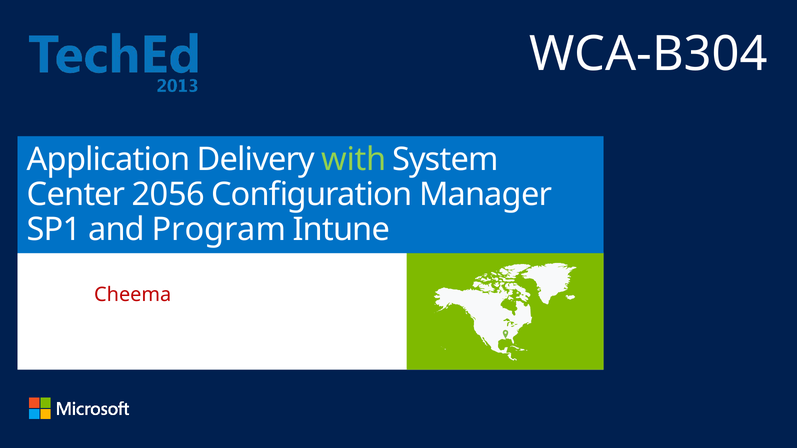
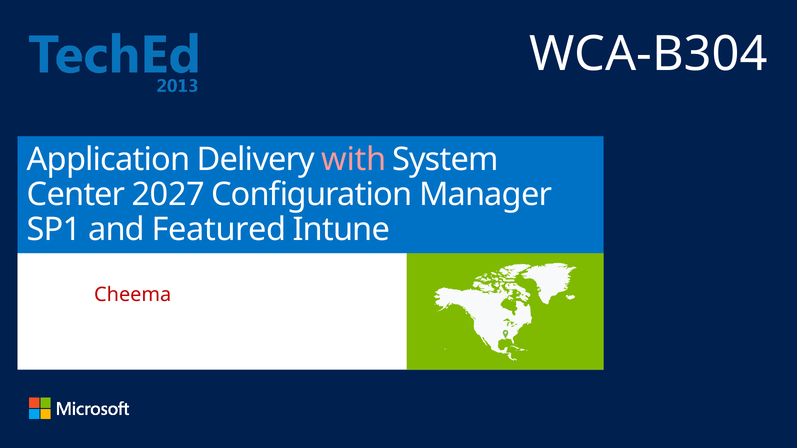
with colour: light green -> pink (354, 159)
2056: 2056 -> 2027 (168, 195)
Program: Program -> Featured (219, 230)
